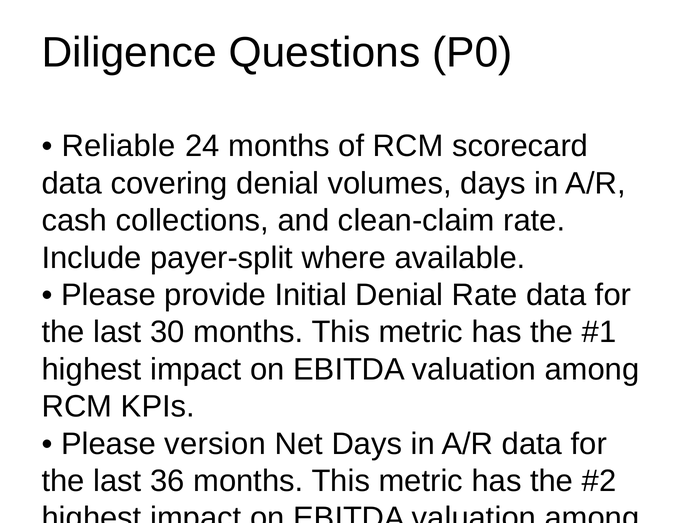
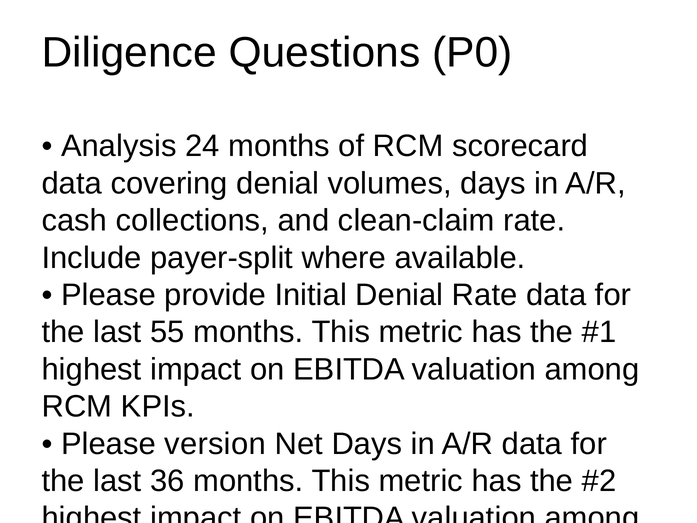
Reliable: Reliable -> Analysis (119, 146)
30: 30 -> 55 (167, 332)
